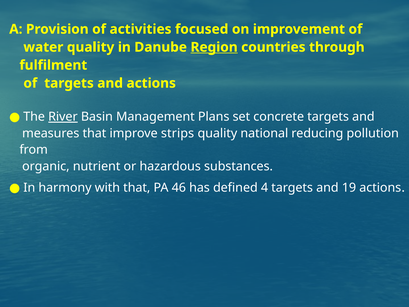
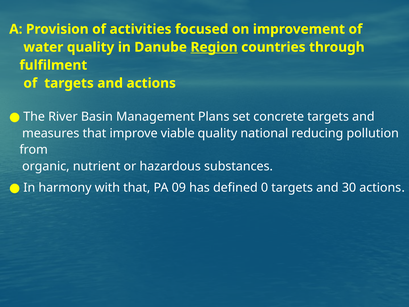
River underline: present -> none (63, 117)
strips: strips -> viable (178, 133)
46: 46 -> 09 (179, 188)
4: 4 -> 0 (264, 188)
19: 19 -> 30 (349, 188)
